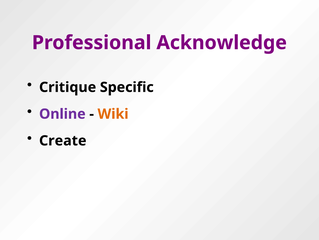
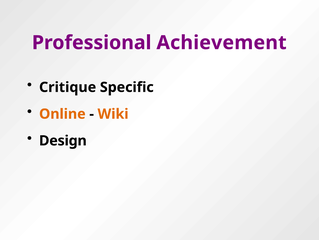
Acknowledge: Acknowledge -> Achievement (222, 43)
Online colour: purple -> orange (62, 114)
Create: Create -> Design (63, 140)
